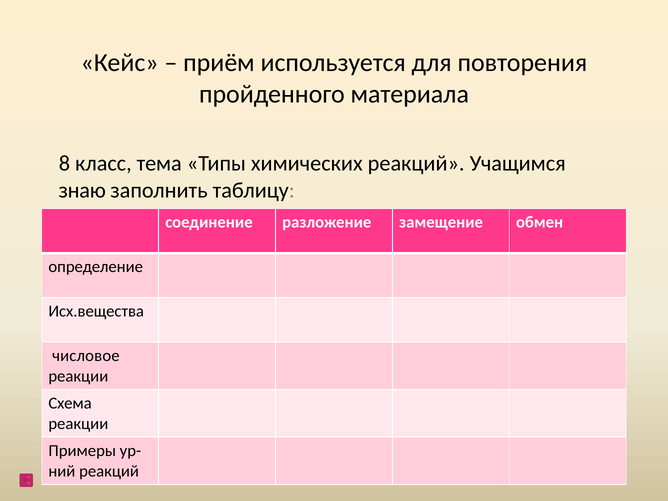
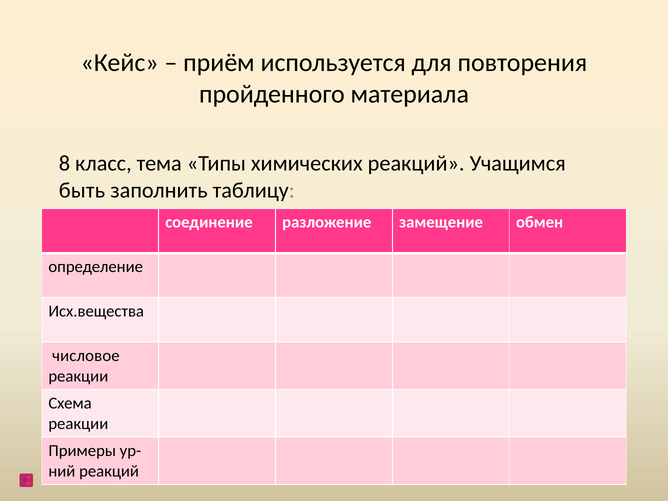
знаю: знаю -> быть (82, 190)
